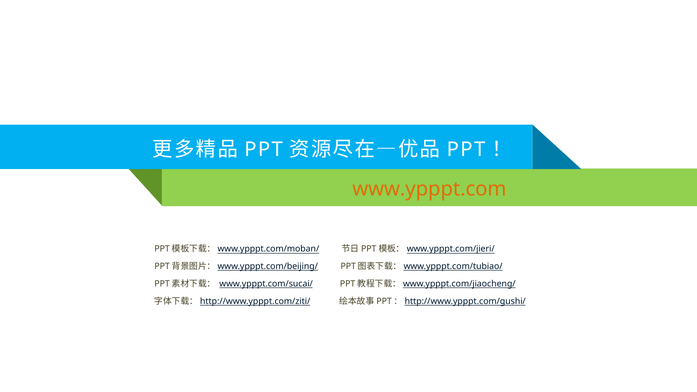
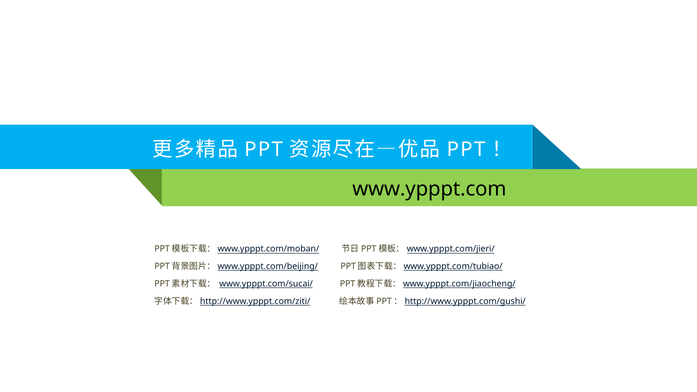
www.ypppt.com colour: orange -> black (429, 189)
